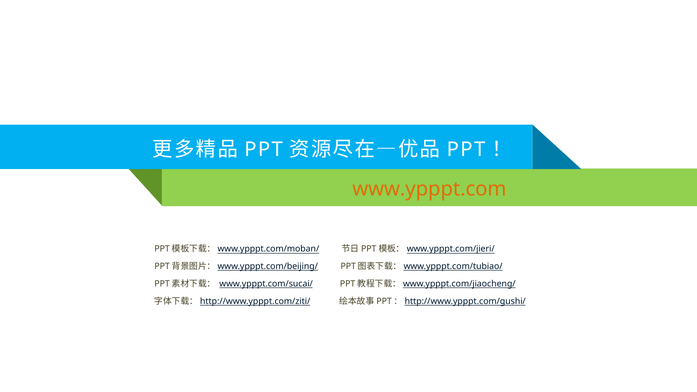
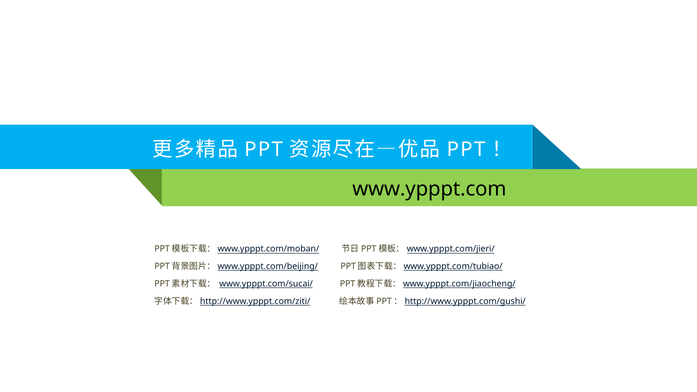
www.ypppt.com colour: orange -> black (429, 189)
